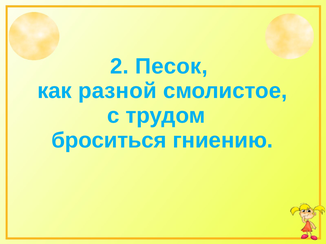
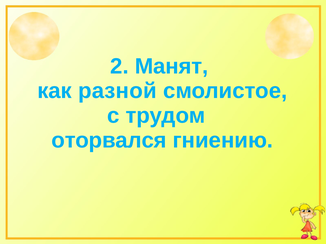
Песок: Песок -> Манят (172, 66)
броситься: броситься -> оторвался (109, 141)
